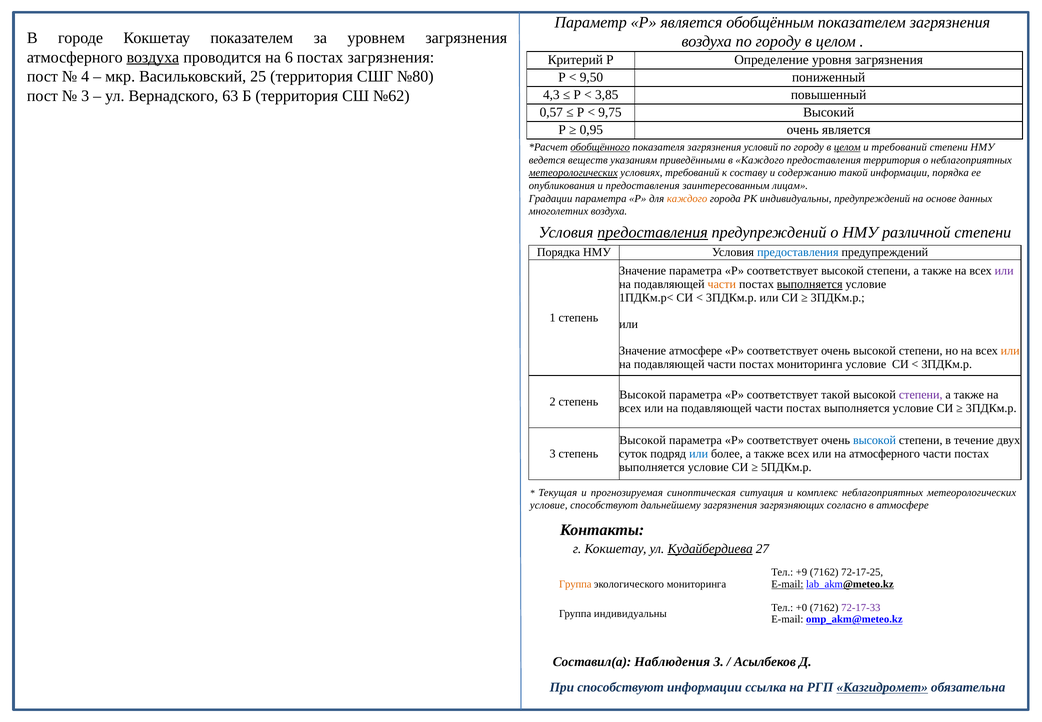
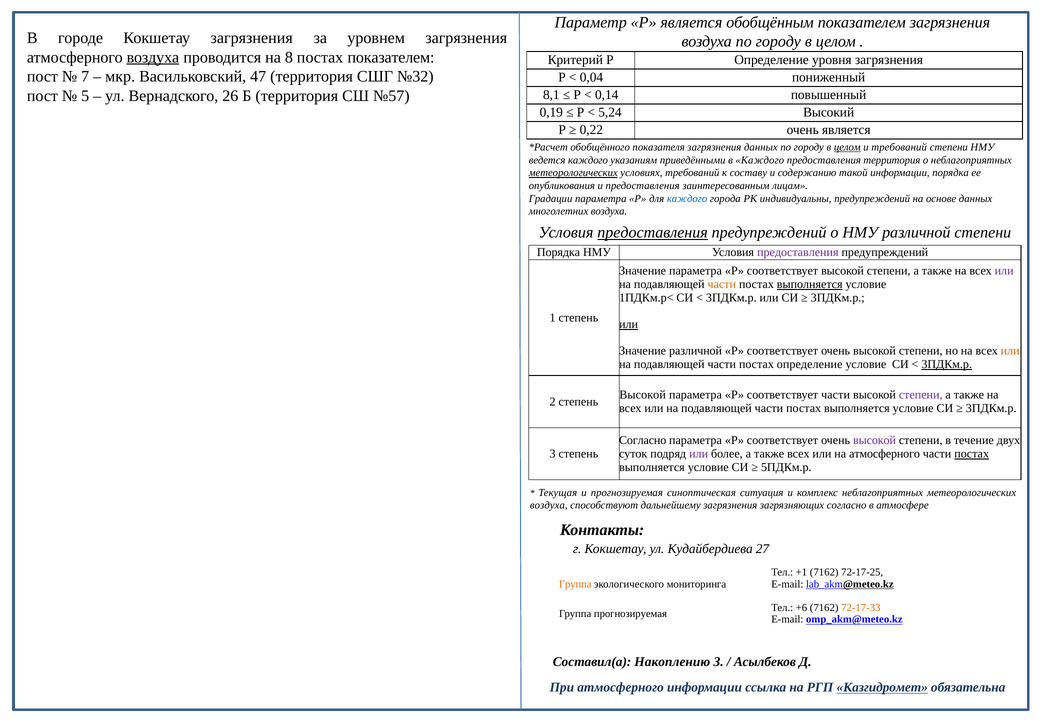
Кокшетау показателем: показателем -> загрязнения (252, 38)
6: 6 -> 8 (289, 57)
постах загрязнения: загрязнения -> показателем (391, 57)
4: 4 -> 7 (85, 76)
25: 25 -> 47 (258, 76)
№80: №80 -> №32 (415, 76)
9,50: 9,50 -> 0,04 (591, 77)
3: 3 -> 5 (85, 96)
63: 63 -> 26 (230, 96)
№62: №62 -> №57 (391, 96)
4,3: 4,3 -> 8,1 (551, 95)
3,85: 3,85 -> 0,14 (607, 95)
0,57: 0,57 -> 0,19 (551, 112)
9,75: 9,75 -> 5,24 (610, 112)
0,95: 0,95 -> 0,22 (591, 130)
обобщённого underline: present -> none (600, 147)
загрязнения условий: условий -> данных (761, 147)
ведется веществ: веществ -> каждого (588, 160)
каждого colour: orange -> blue (687, 198)
предоставления colour: blue -> purple (798, 252)
или underline: none -> present (629, 324)
Значение атмосфере: атмосфере -> различной (696, 351)
постах мониторинга: мониторинга -> определение (810, 364)
3ПДКм.р underline: none -> present (947, 364)
соответствует такой: такой -> части (836, 395)
Высокой: Высокой -> Согласно (643, 440)
высокой colour: blue -> purple (875, 440)
или colour: blue -> purple (699, 453)
постах underline: none -> present (972, 453)
условие: условие -> воздуха (549, 505)
Кудайбердиева underline: present -> none (710, 548)
+9: +9 -> +1 (801, 572)
E-mail underline: present -> none (787, 584)
+0: +0 -> +6 (801, 607)
72-17-33 colour: purple -> orange (861, 607)
Группа индивидуальны: индивидуальны -> прогнозируемая (630, 613)
Наблюдения: Наблюдения -> Накоплению (672, 661)
При способствуют: способствуют -> атмосферного (620, 687)
